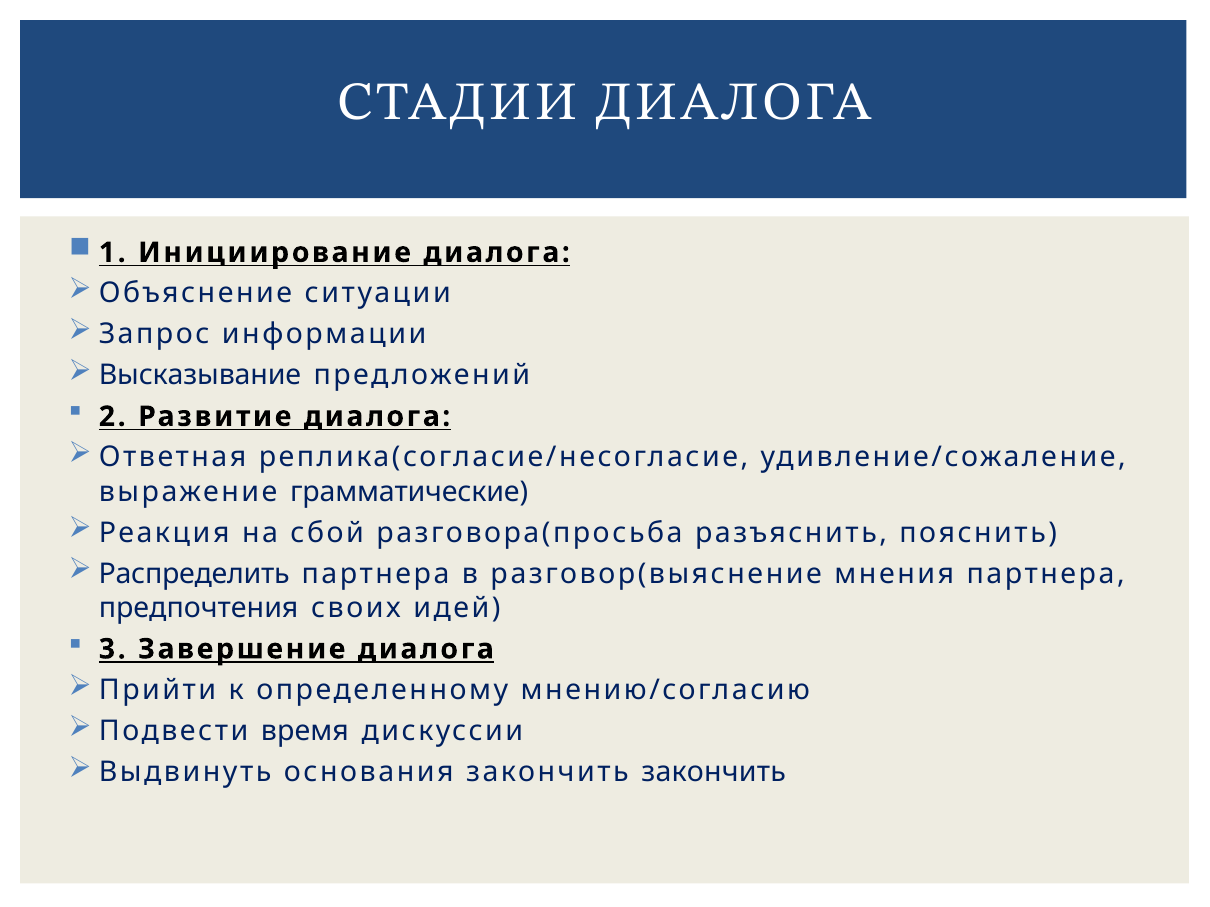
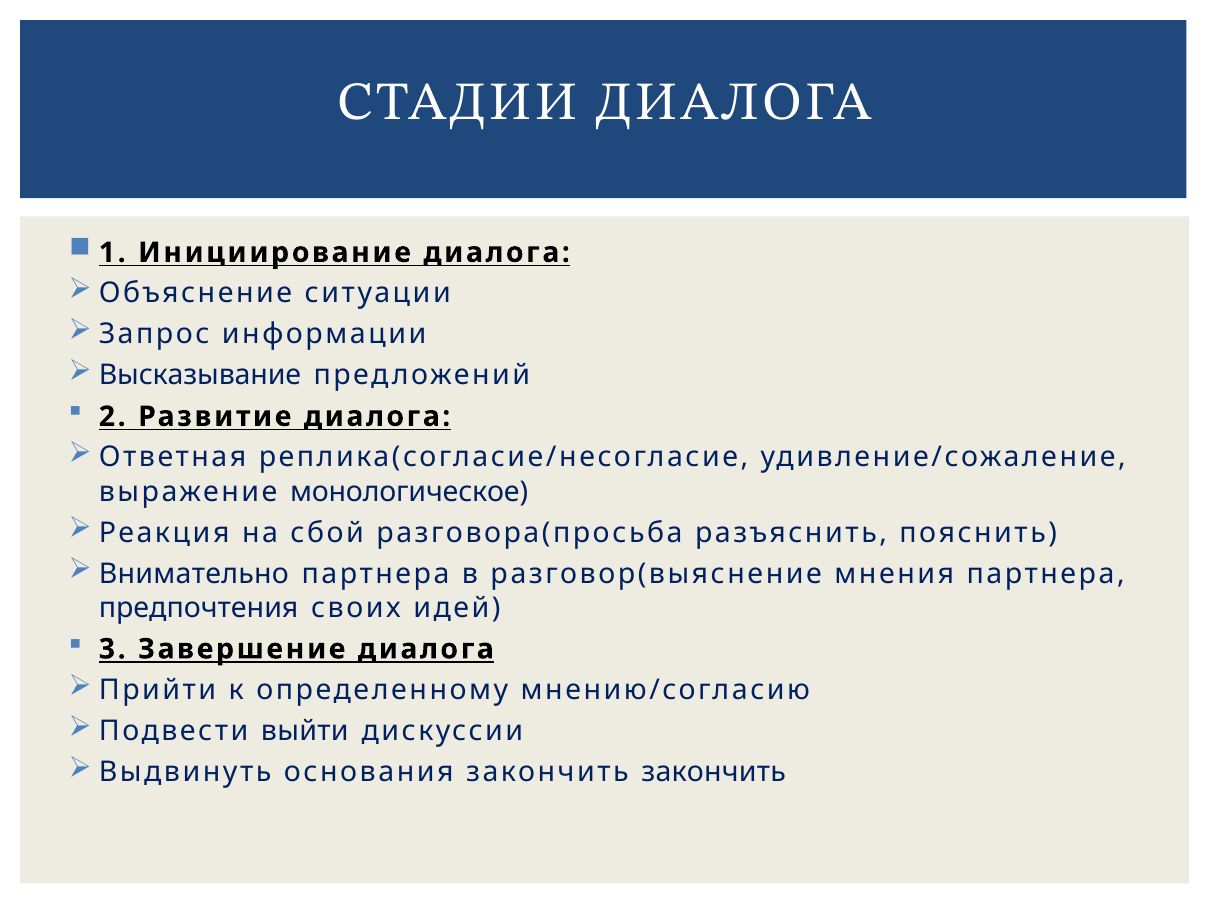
грамматические: грамматические -> монологическое (409, 492)
Распределить: Распределить -> Внимательно (194, 574)
время: время -> выйти (305, 731)
